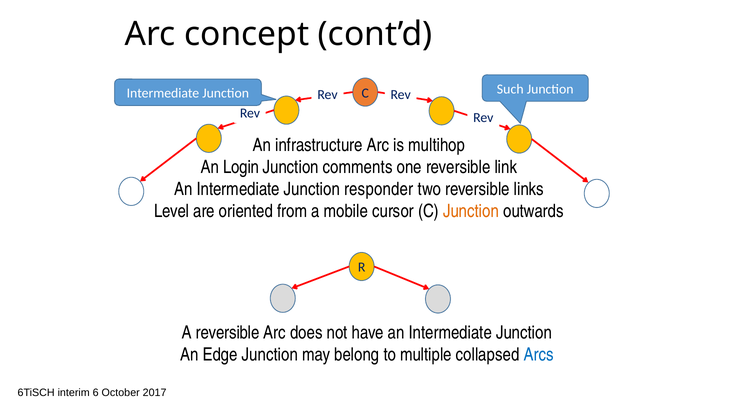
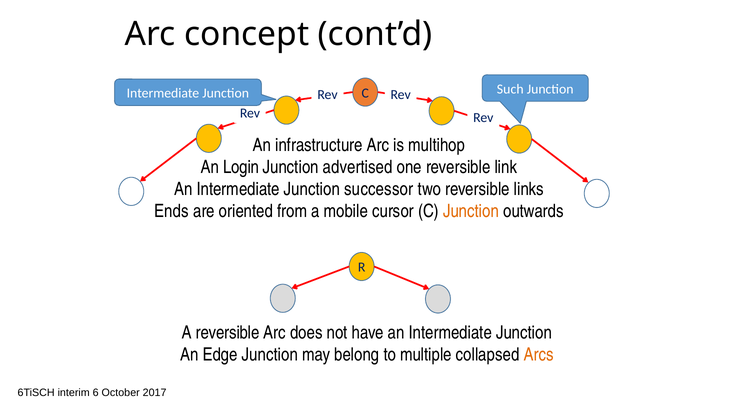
comments: comments -> advertised (358, 167)
responder: responder -> successor (379, 189)
Level: Level -> Ends (171, 211)
Arcs colour: blue -> orange (539, 354)
